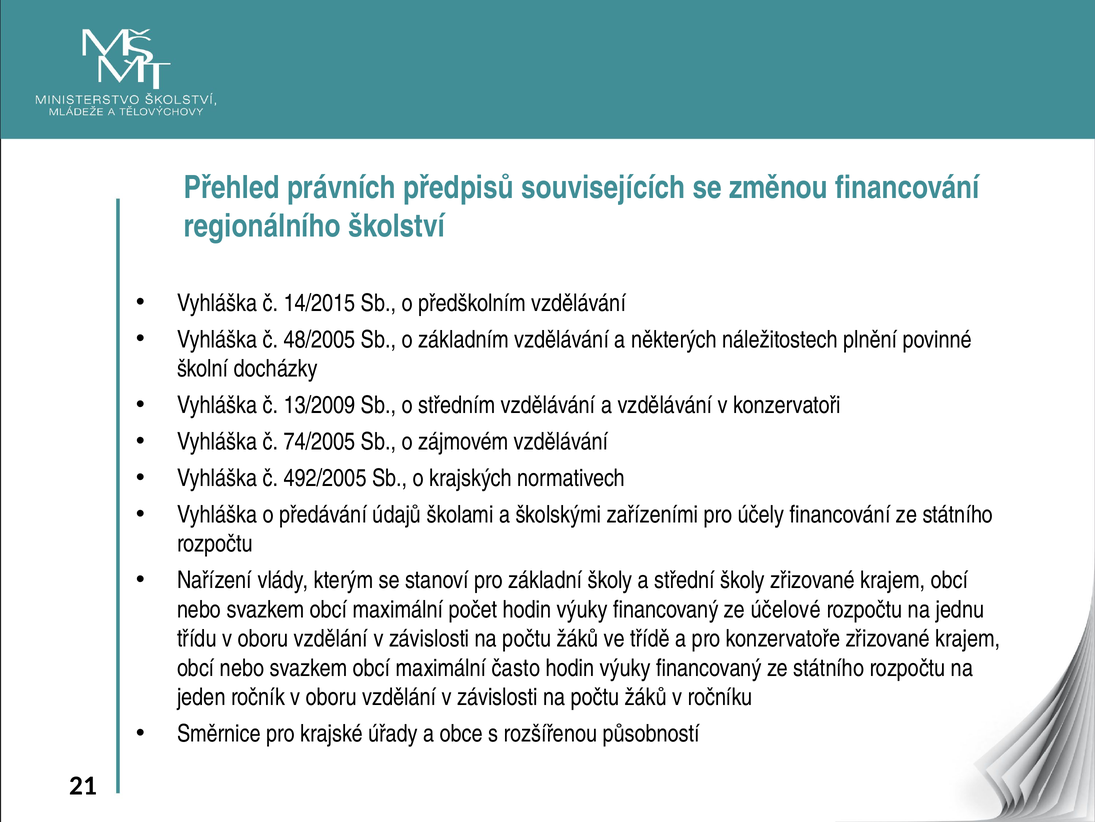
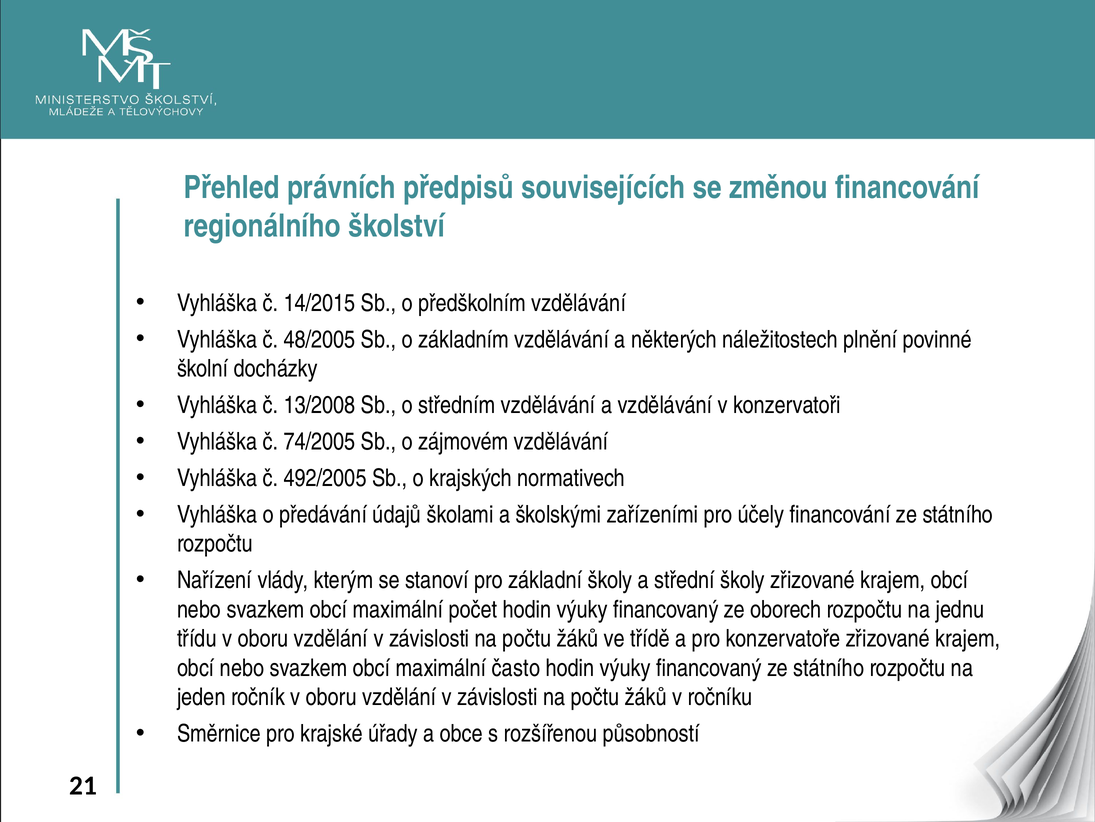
13/2009: 13/2009 -> 13/2008 (320, 405)
účelové: účelové -> oborech (786, 609)
